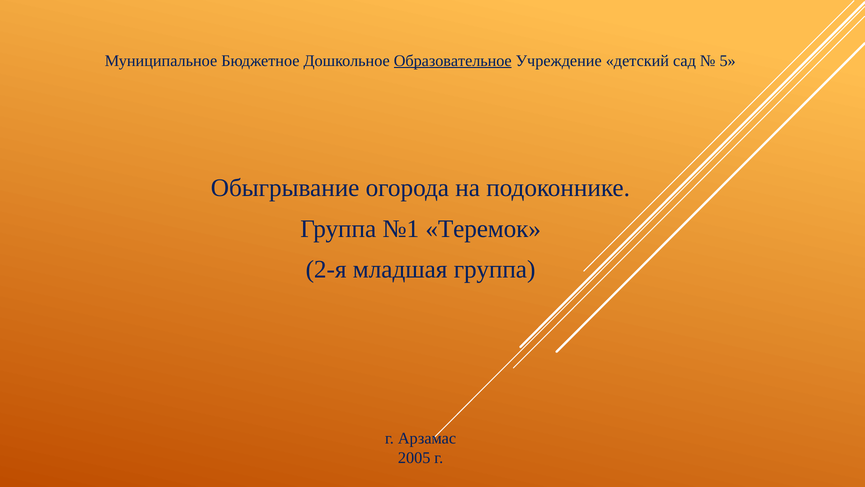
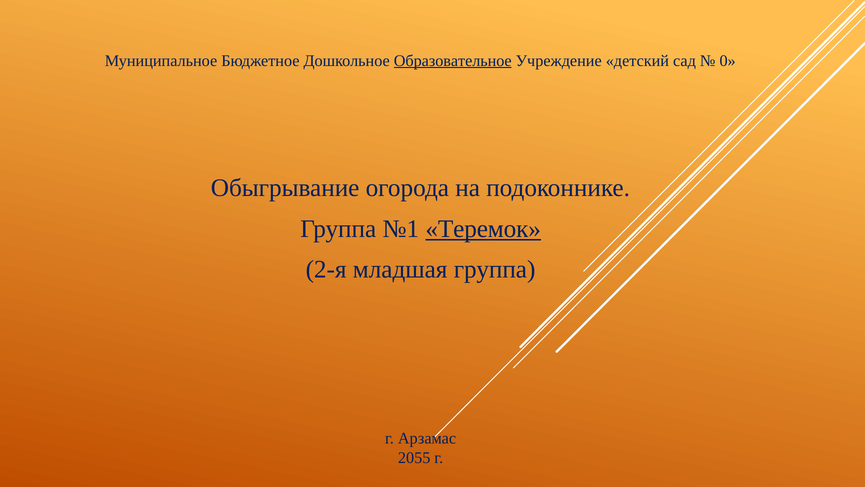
5: 5 -> 0 (728, 61)
Теремок underline: none -> present (483, 229)
2005: 2005 -> 2055 (414, 457)
